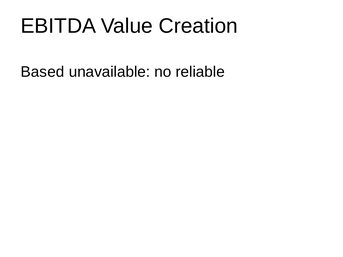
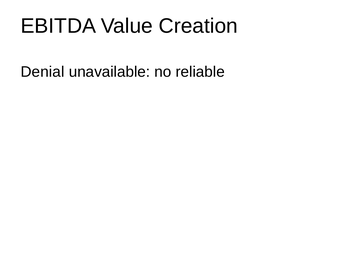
Based: Based -> Denial (42, 72)
